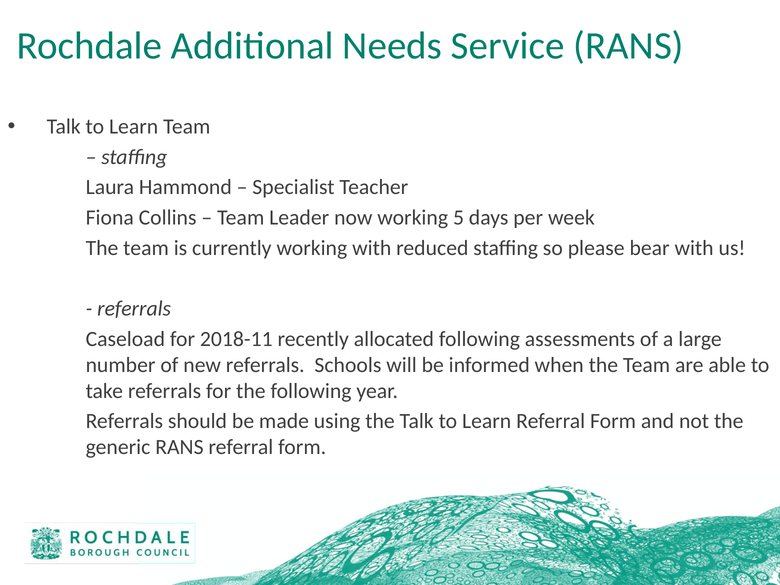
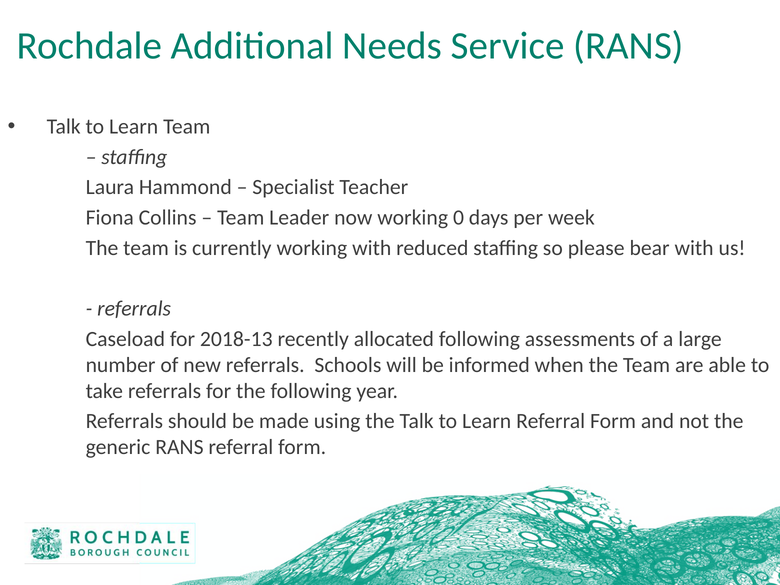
5: 5 -> 0 (459, 218)
2018-11: 2018-11 -> 2018-13 (236, 339)
